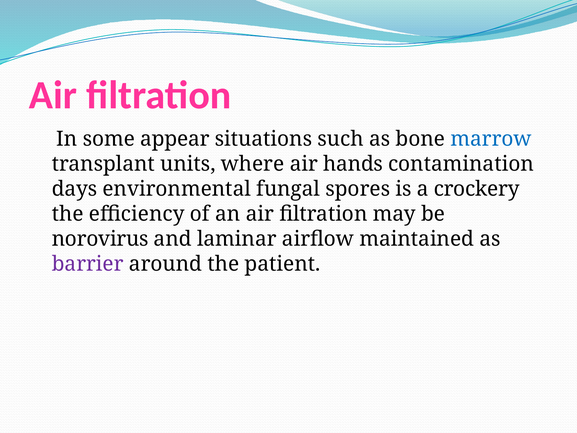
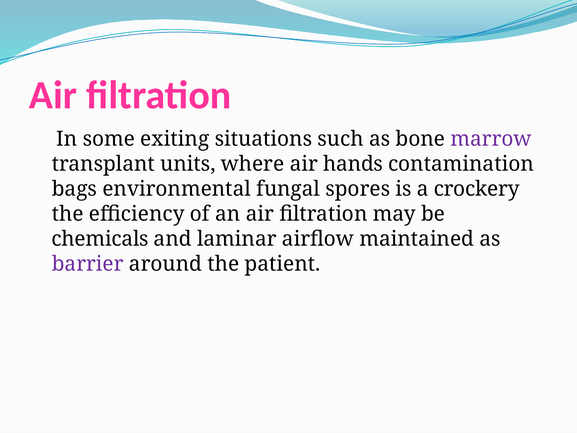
appear: appear -> exiting (175, 139)
marrow colour: blue -> purple (491, 139)
days: days -> bags (74, 189)
norovirus: norovirus -> chemicals (100, 239)
